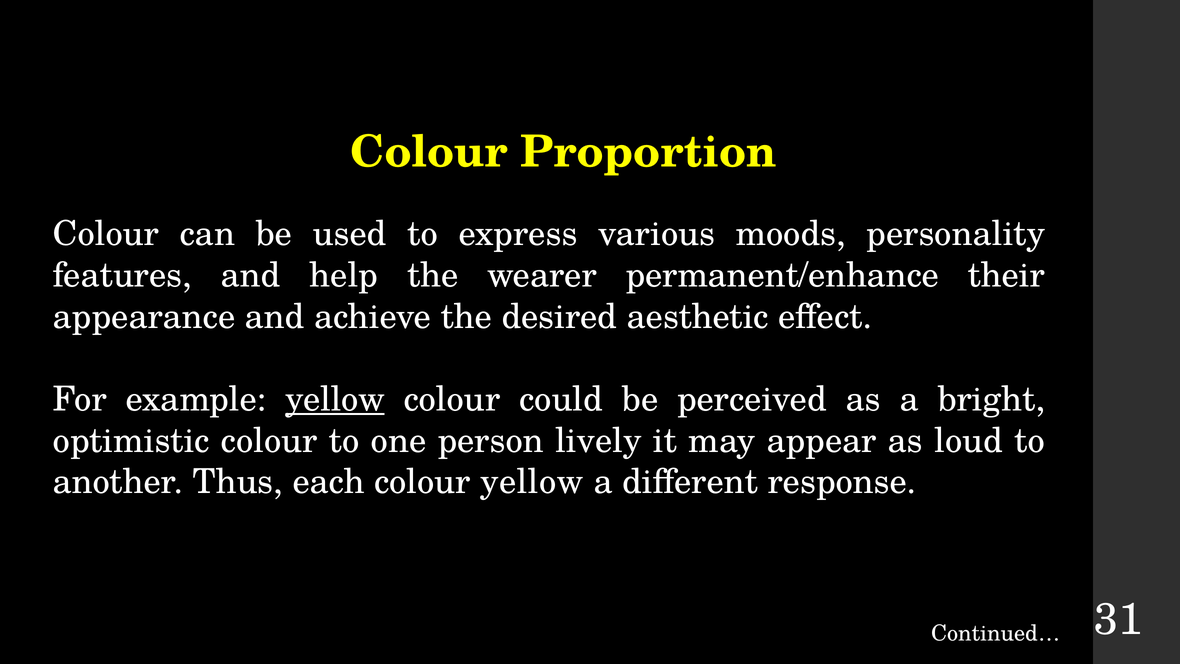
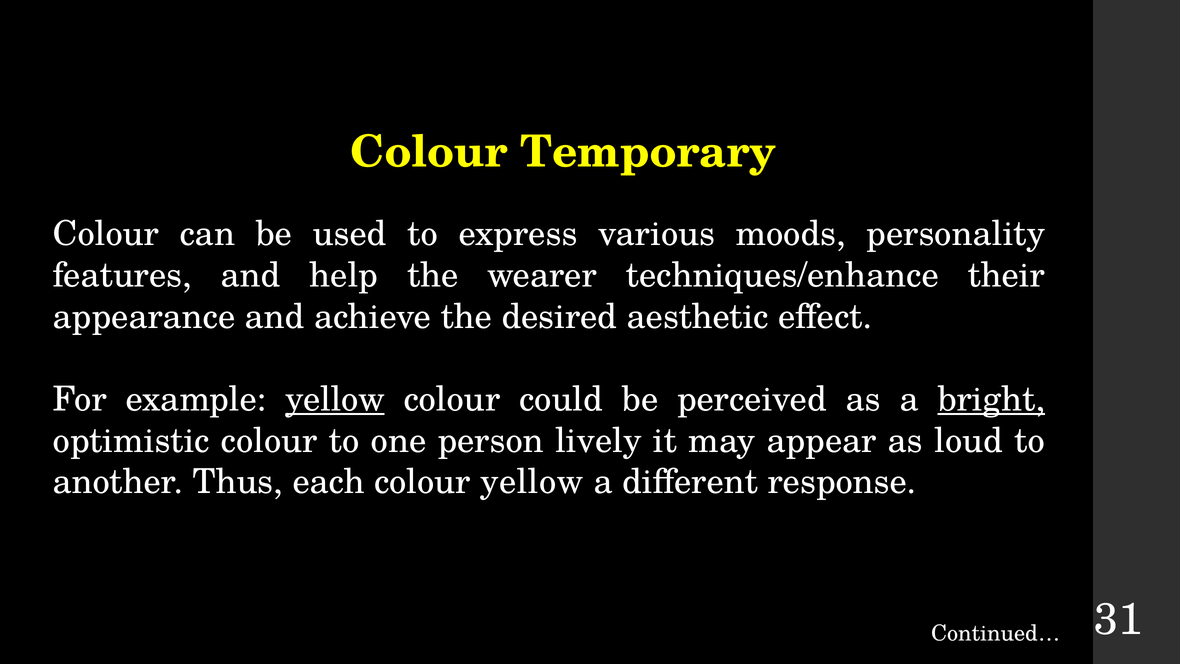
Proportion: Proportion -> Temporary (648, 152)
permanent/enhance: permanent/enhance -> techniques/enhance (782, 275)
bright underline: none -> present (991, 399)
